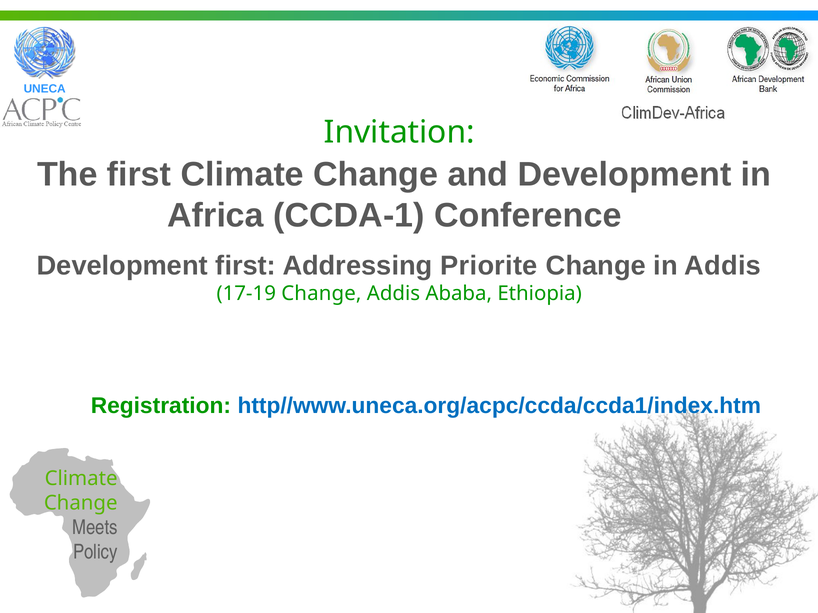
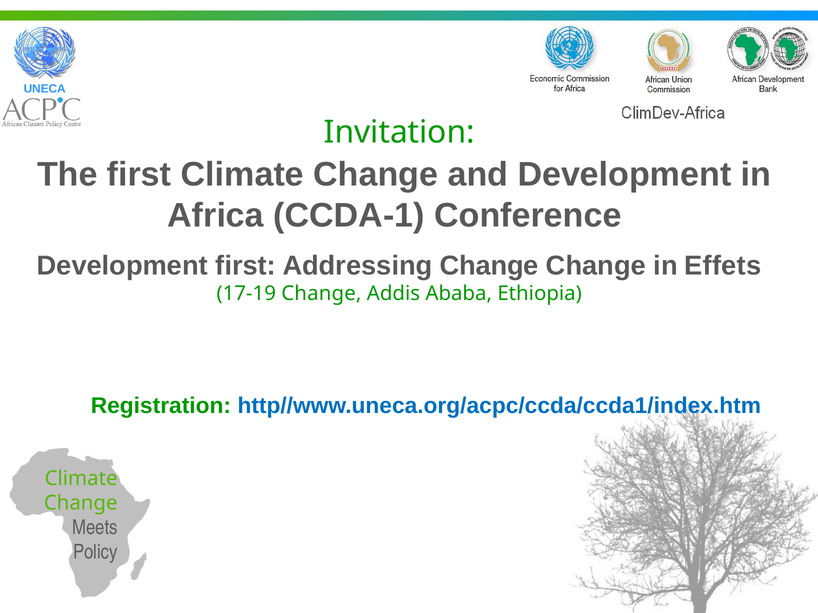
Addressing Priorite: Priorite -> Change (489, 266)
in Addis: Addis -> Effets (723, 266)
